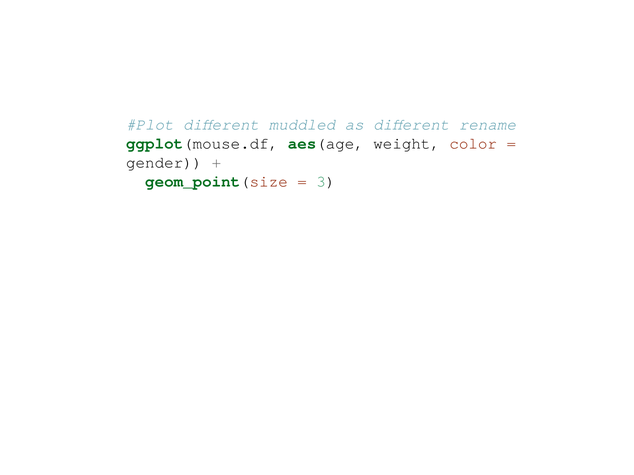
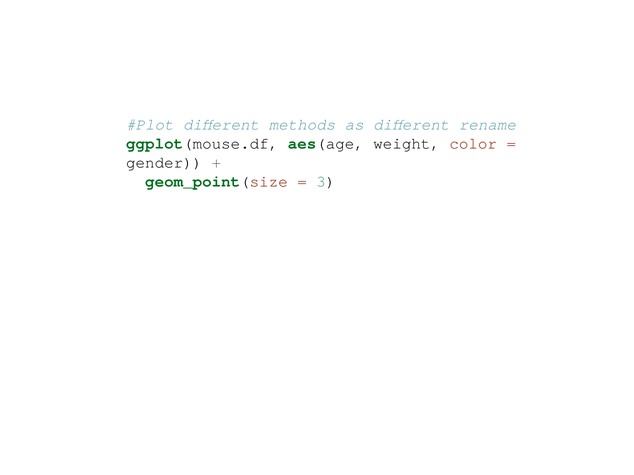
muddled: muddled -> methods (302, 125)
